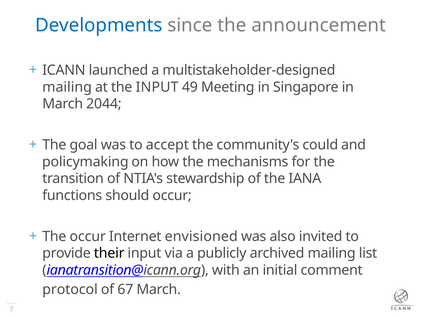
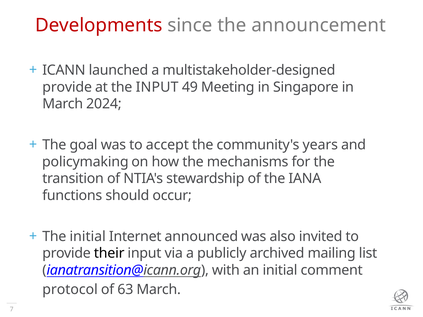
Developments colour: blue -> red (99, 25)
mailing: mailing -> provide (67, 87)
2044: 2044 -> 2024 (104, 104)
could: could -> years (320, 145)
The occur: occur -> initial (88, 237)
envisioned: envisioned -> announced (201, 237)
67: 67 -> 63 (125, 290)
